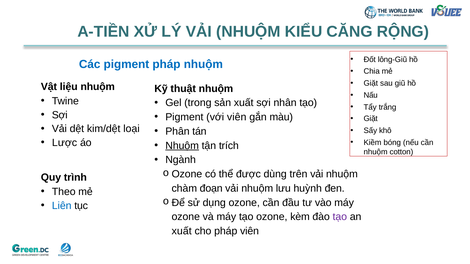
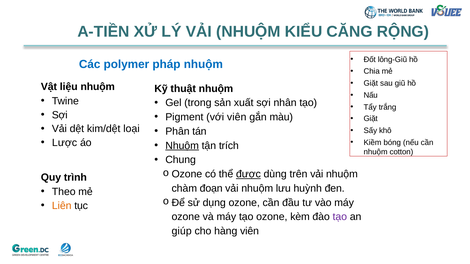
Các pigment: pigment -> polymer (126, 64)
Ngành: Ngành -> Chung (181, 160)
được underline: none -> present (248, 174)
Liên colour: blue -> orange (62, 206)
xuất: xuất -> giúp (182, 231)
cho pháp: pháp -> hàng (226, 231)
